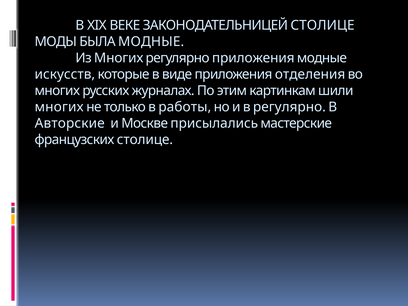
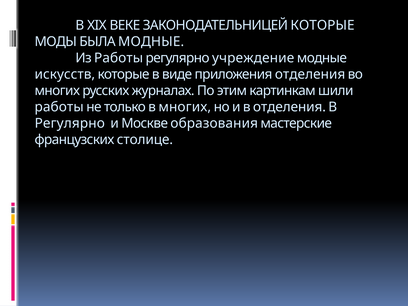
ЗАКОНОДАТЕЛЬНИЦЕЙ СТОЛИЦЕ: СТОЛИЦЕ -> КОТОРЫЕ (323, 25)
Из Многих: Многих -> Работы (119, 58)
регулярно приложения: приложения -> учреждение (253, 58)
многих: многих -> работы (59, 107)
в работы: работы -> многих (185, 107)
в регулярно: регулярно -> отделения (289, 107)
Авторские: Авторские -> Регулярно (70, 123)
присылались: присылались -> образования (214, 123)
